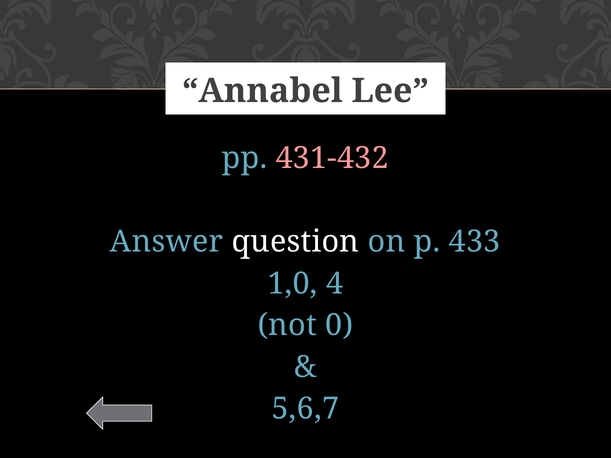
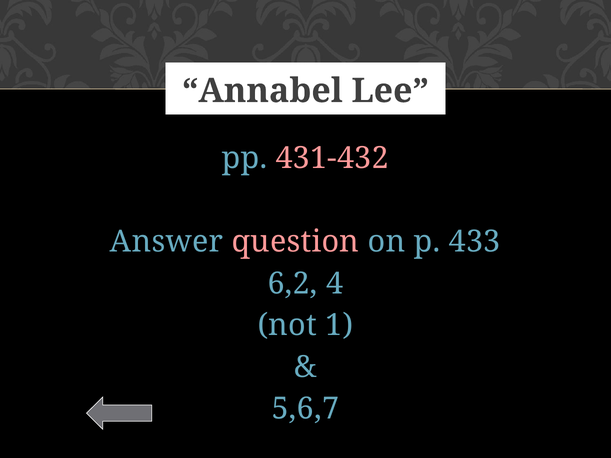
question colour: white -> pink (295, 242)
1,0: 1,0 -> 6,2 (293, 284)
0: 0 -> 1 (339, 325)
